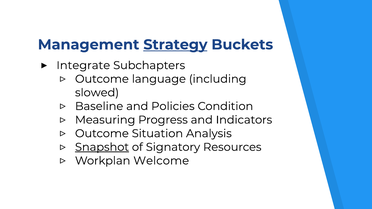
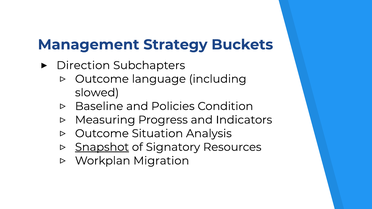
Strategy underline: present -> none (175, 45)
Integrate: Integrate -> Direction (83, 65)
Welcome: Welcome -> Migration (161, 161)
